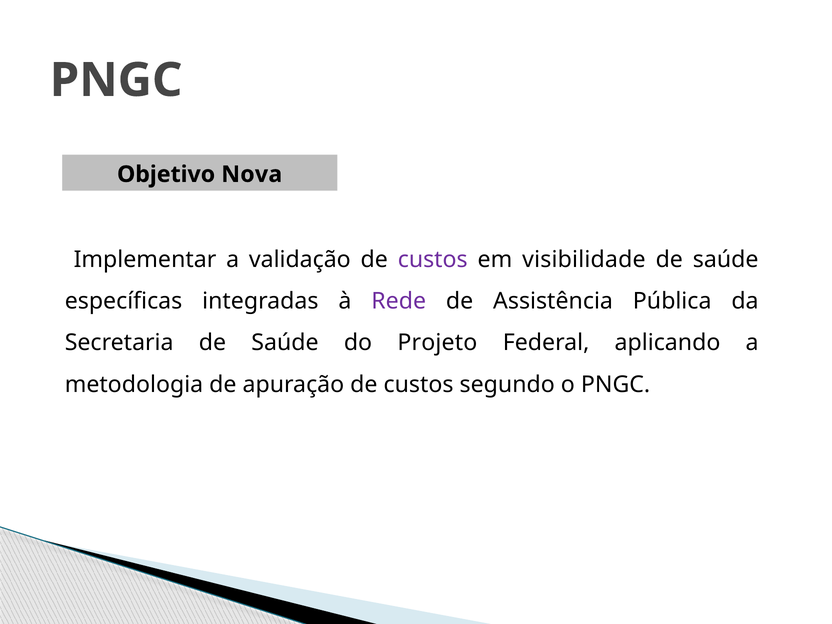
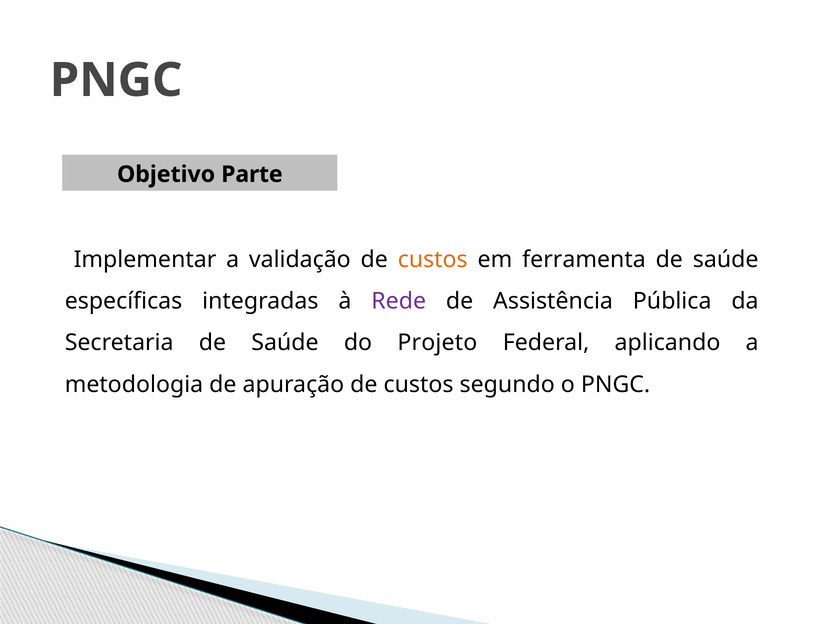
Nova: Nova -> Parte (252, 174)
custos colour: purple -> orange (433, 259)
visibilidade: visibilidade -> ferramenta (584, 259)
